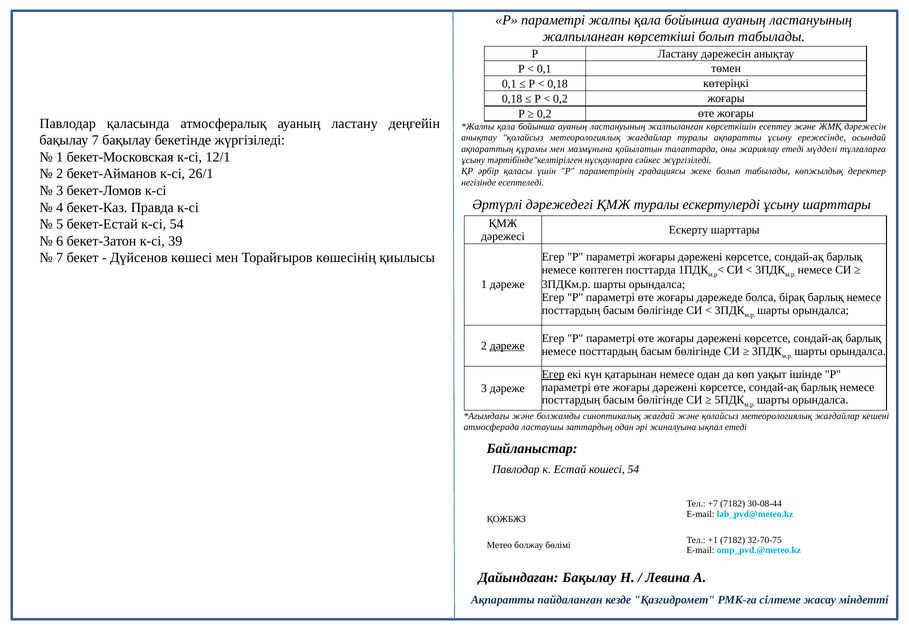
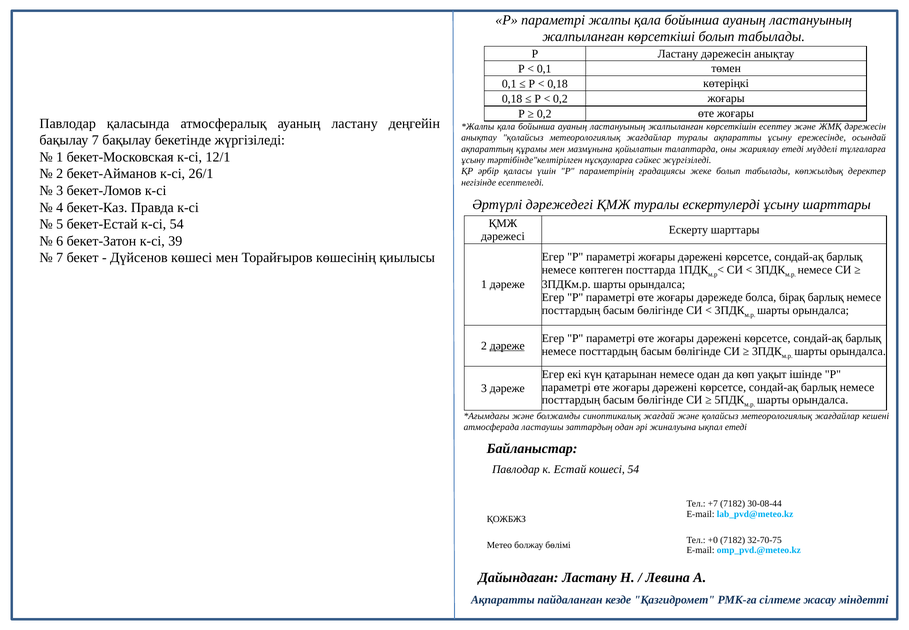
Егер underline: present -> none (553, 374)
+1: +1 -> +0 (713, 539)
Дайындаған Бақылау: Бақылау -> Ластану (589, 577)
